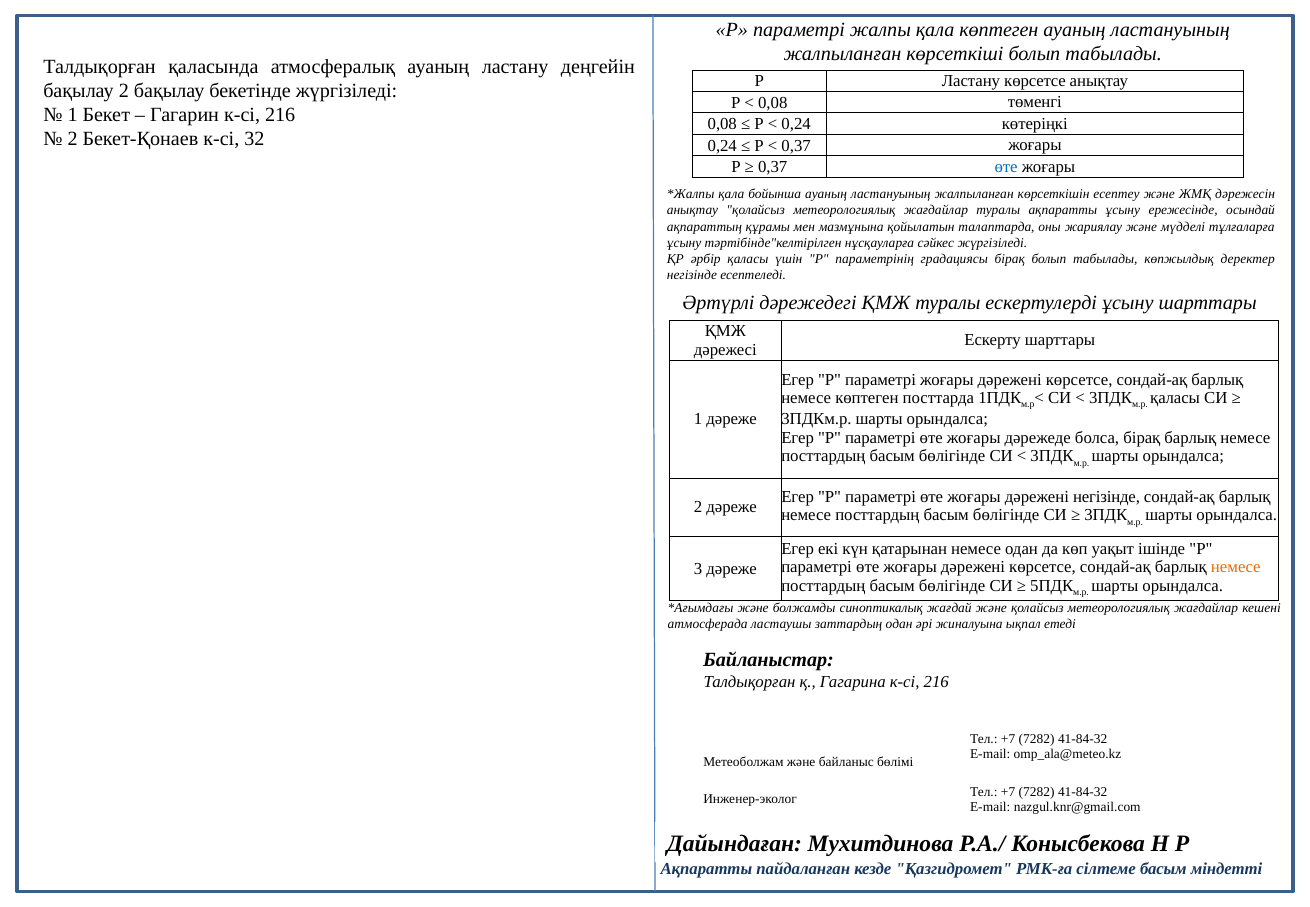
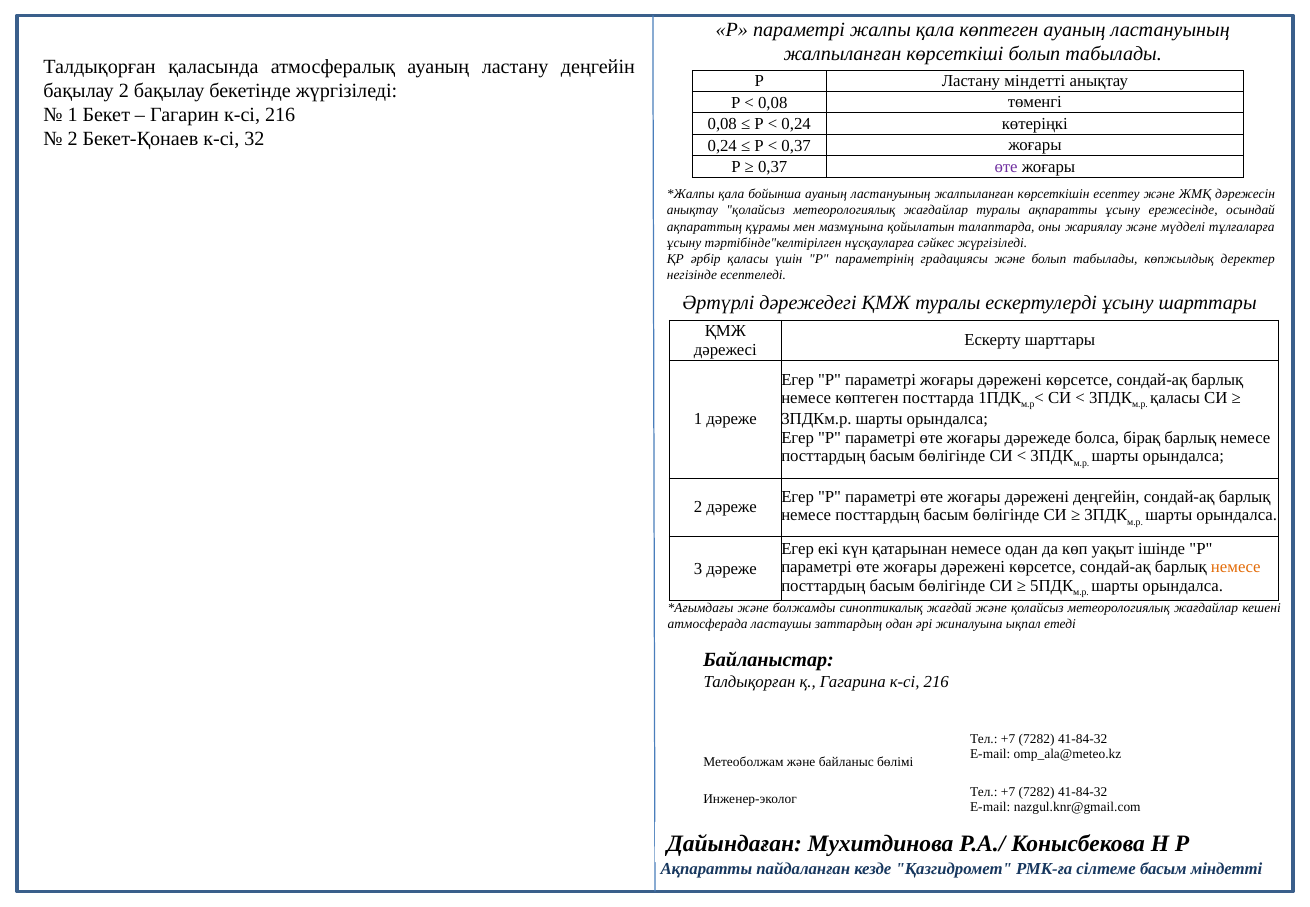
Ластану көрсетсе: көрсетсе -> міндетті (1035, 81)
өте colour: blue -> purple (1006, 167)
градациясы бірақ: бірақ -> және (1010, 259)
дәрежені негізінде: негізінде -> деңгейін (1106, 497)
